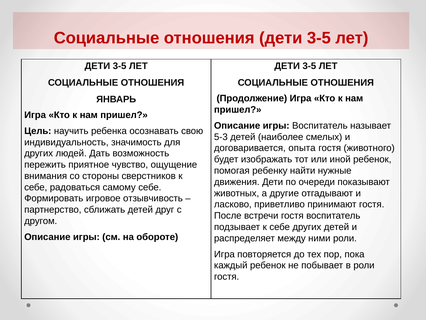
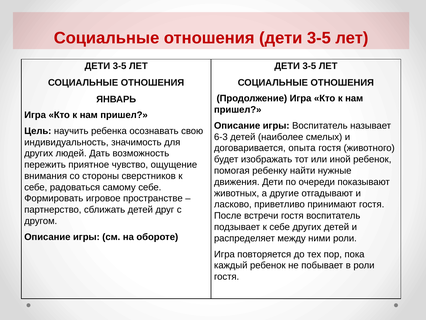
5-3: 5-3 -> 6-3 (221, 137)
отзывчивость: отзывчивость -> пространстве (153, 198)
